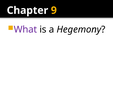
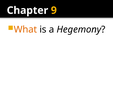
What colour: purple -> orange (25, 29)
